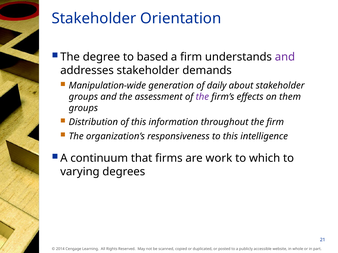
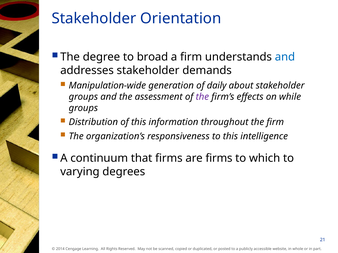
based: based -> broad (152, 57)
and colour: purple -> blue (285, 57)
them: them -> while (290, 97)
are work: work -> firms (219, 158)
